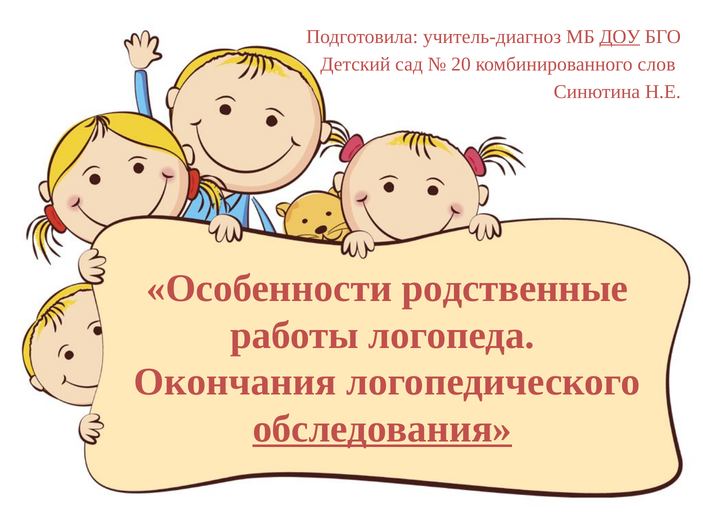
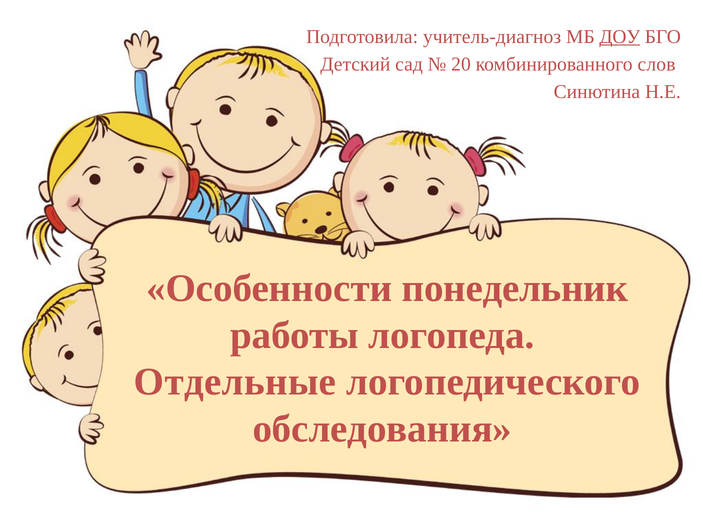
родственные: родственные -> понедельник (515, 288)
Окончания: Окончания -> Отдельные (235, 382)
обследования underline: present -> none (382, 428)
